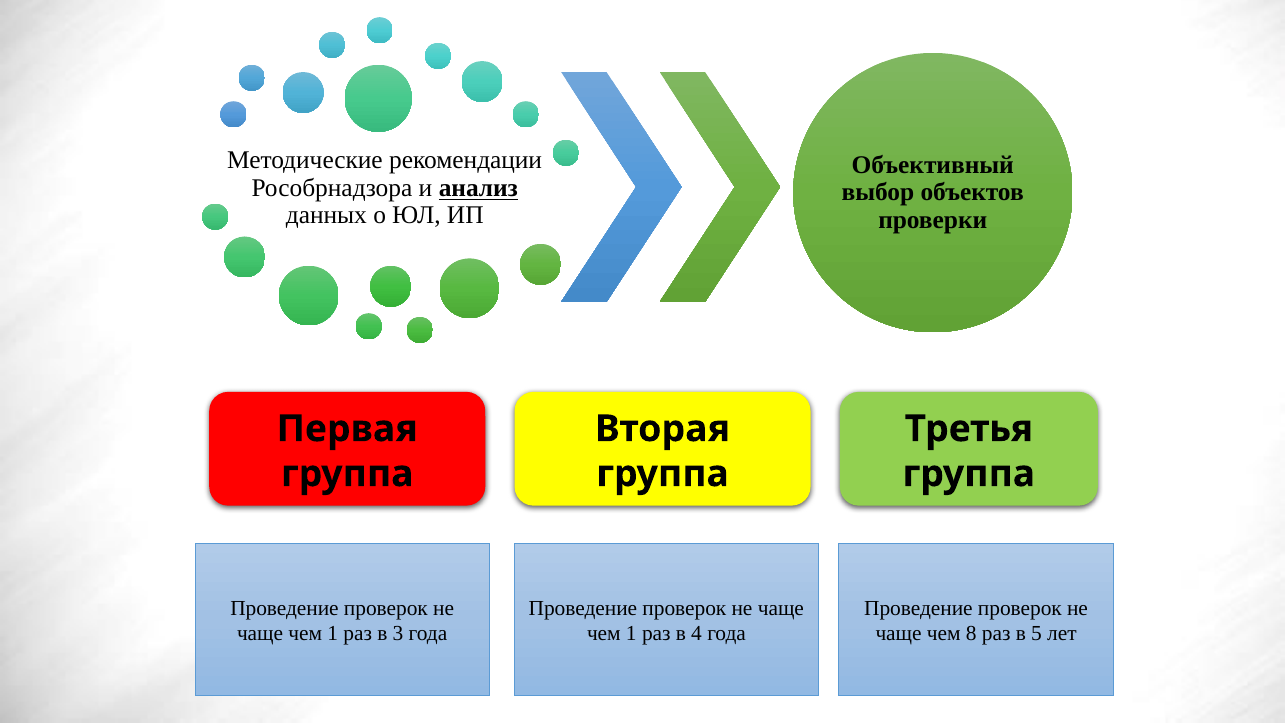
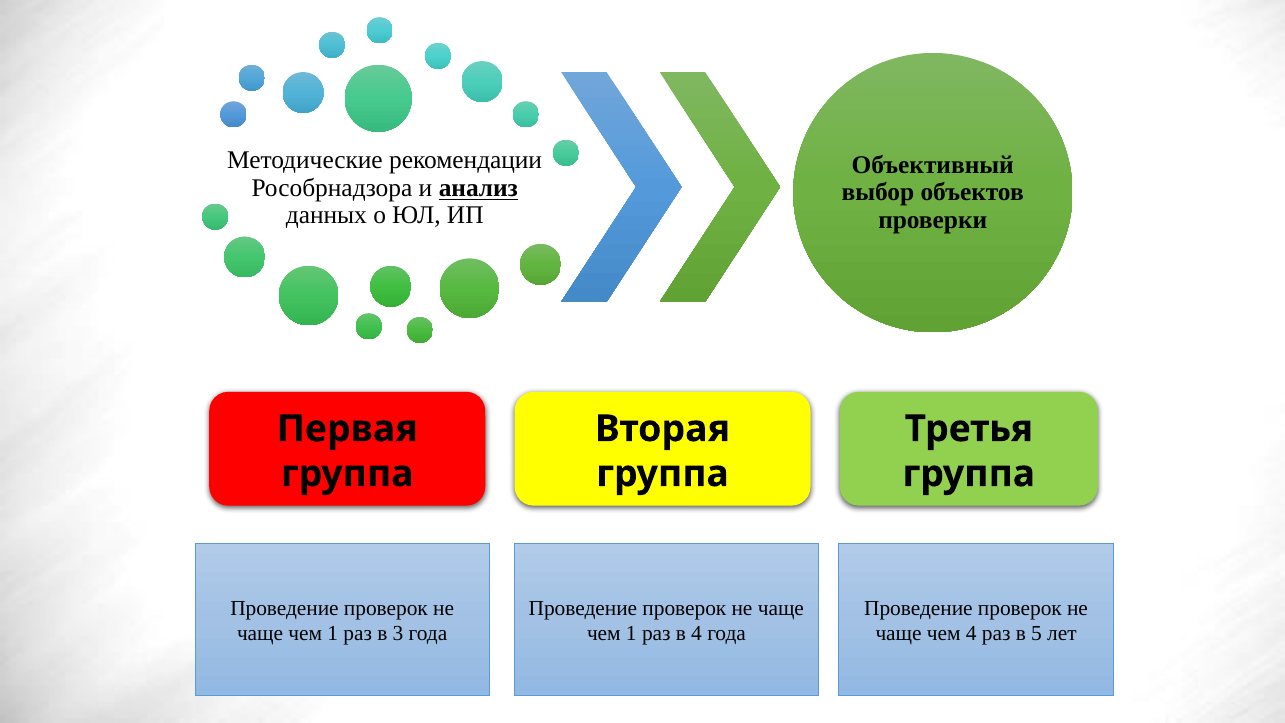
чем 8: 8 -> 4 (971, 634)
